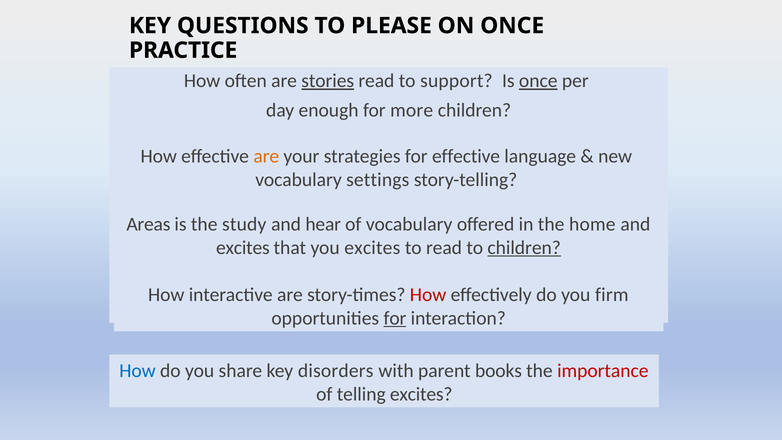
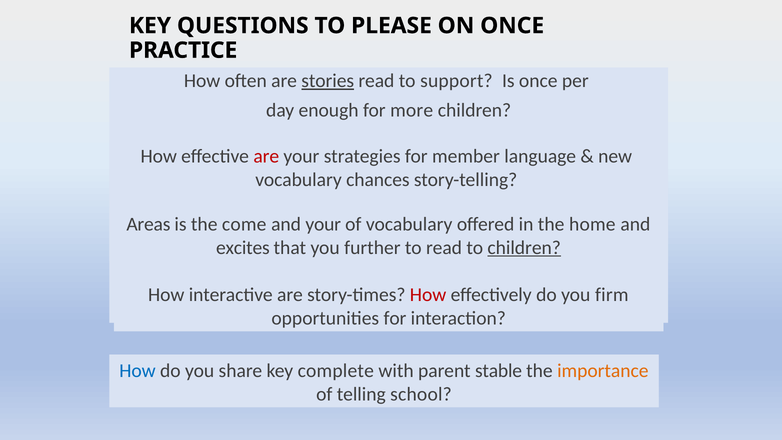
once underline: present -> none (538, 81)
are colour: orange -> red (266, 156)
for effective: effective -> member (466, 156)
settings: settings -> chances (378, 180)
study: study -> come (244, 224)
and hear: hear -> your (323, 224)
you excites: excites -> further (372, 248)
for underline: present -> none (395, 318)
disorders: disorders -> complete (336, 370)
books: books -> stable (499, 370)
importance colour: red -> orange (603, 370)
telling excites: excites -> school (421, 394)
